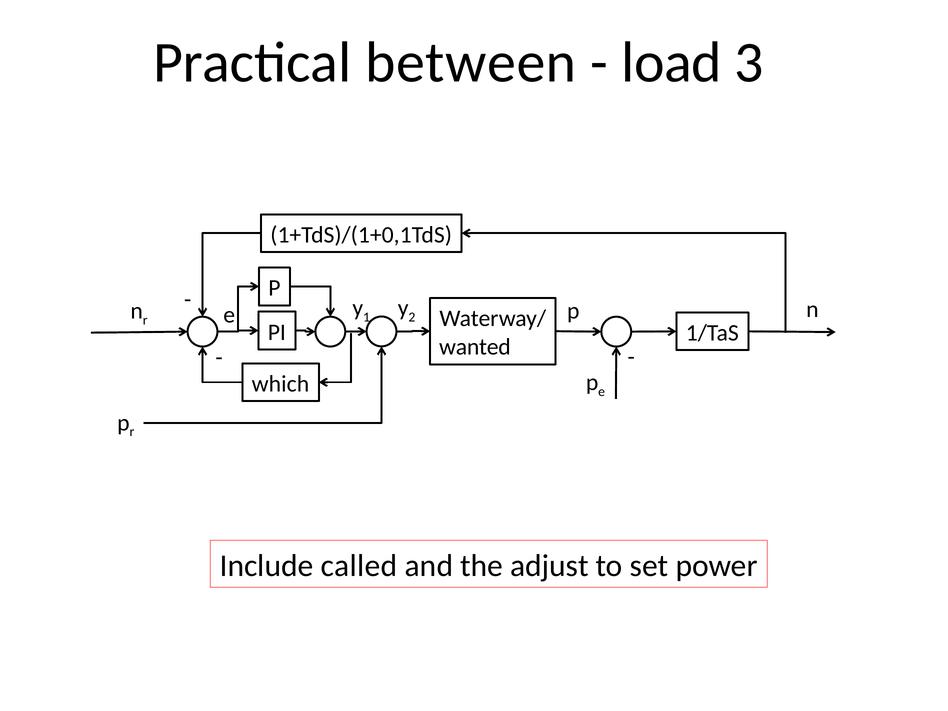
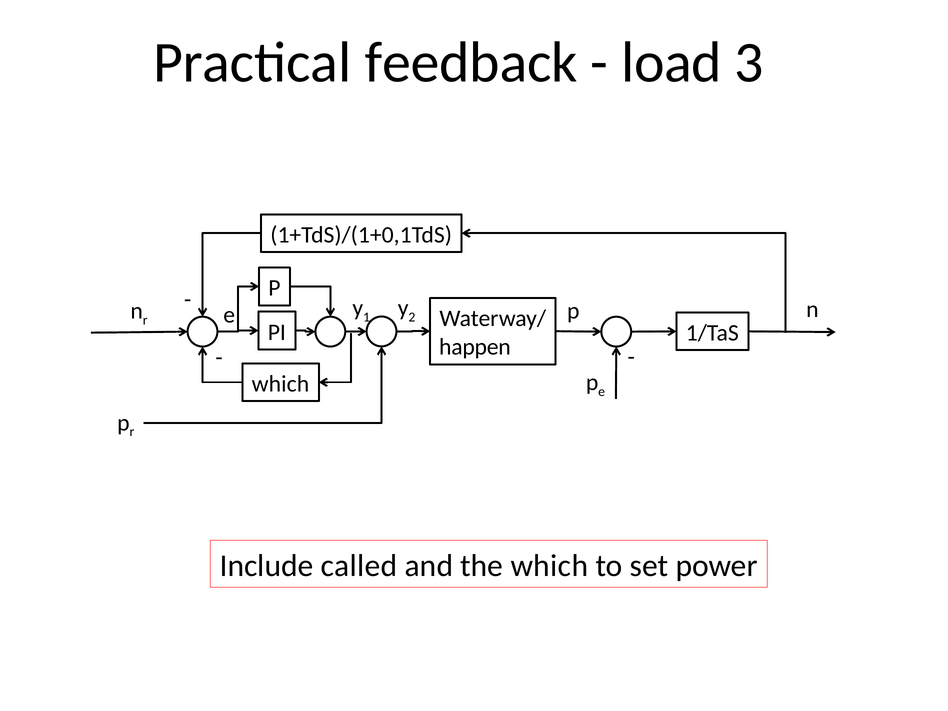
between: between -> feedback (471, 63)
wanted: wanted -> happen (475, 347)
the adjust: adjust -> which (549, 566)
